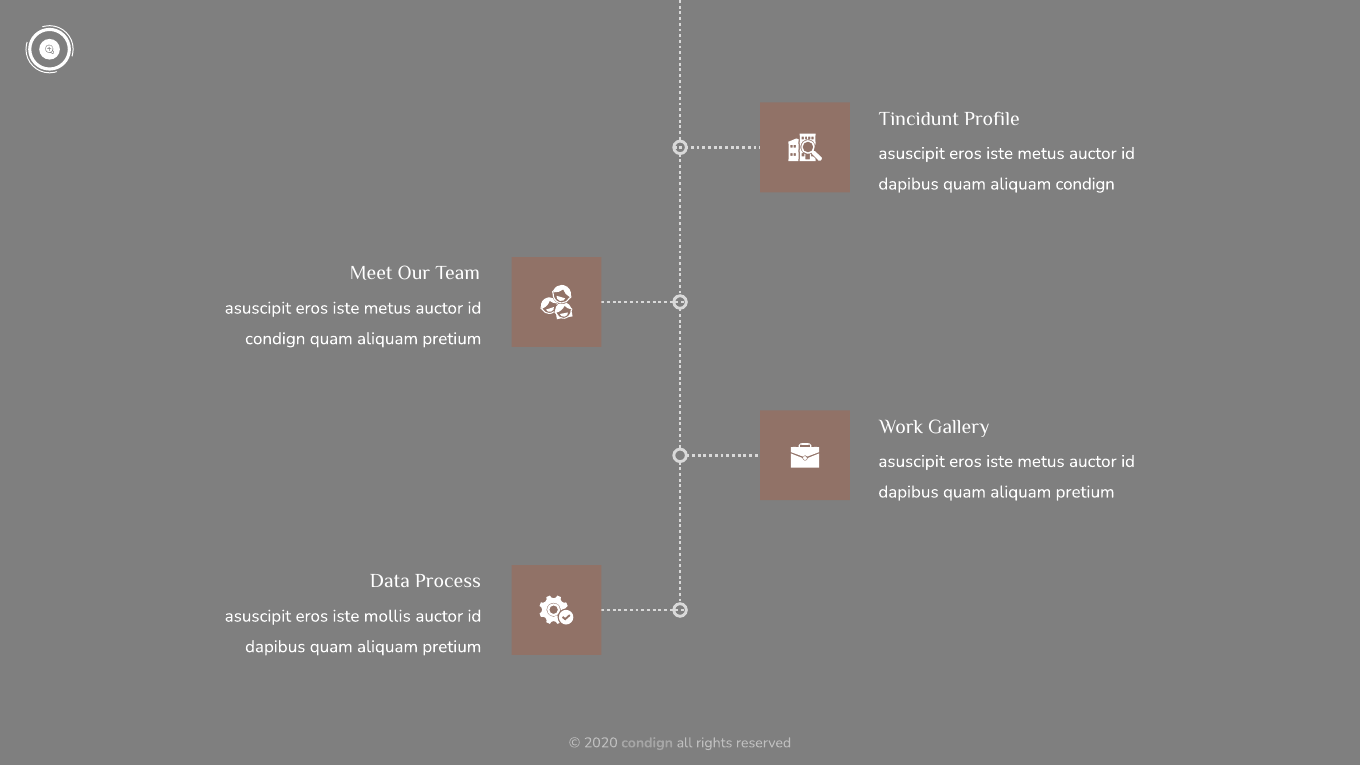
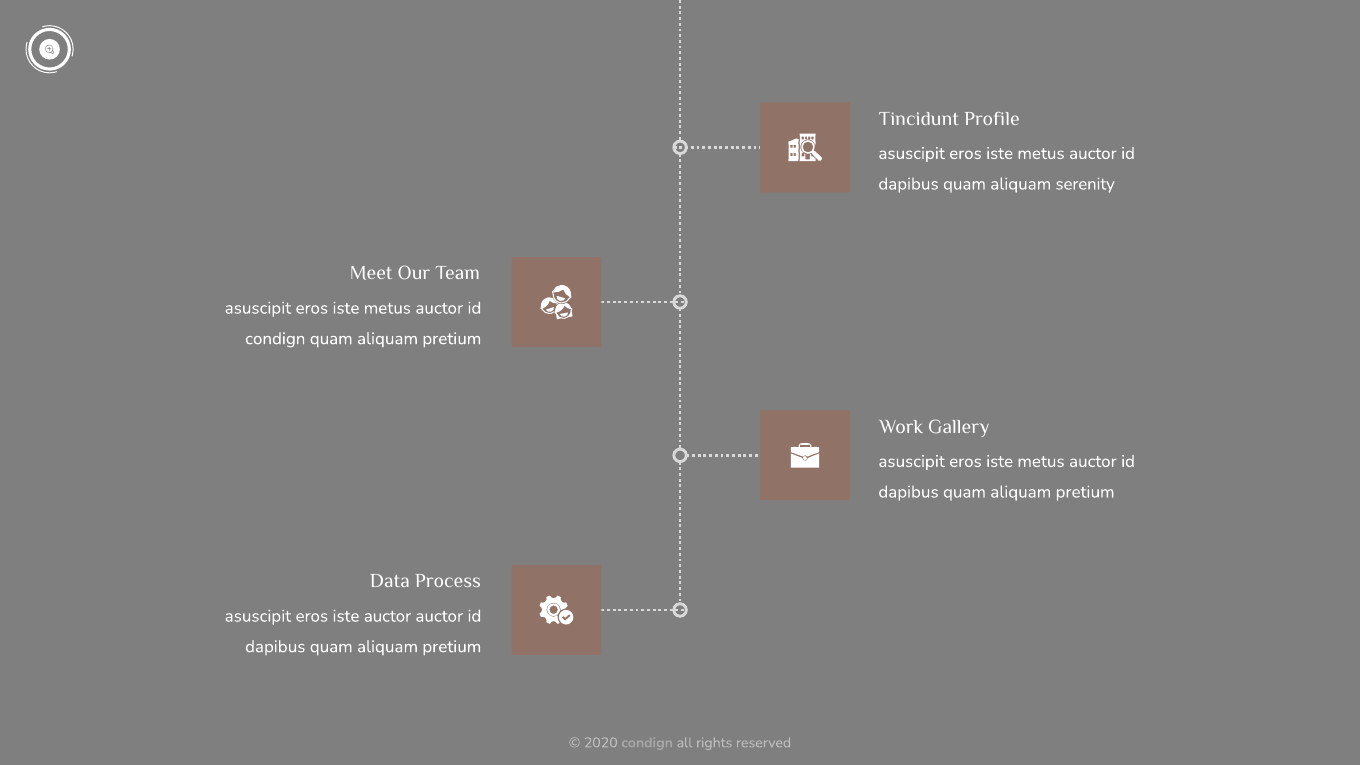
aliquam condign: condign -> serenity (1085, 184)
iste mollis: mollis -> auctor (387, 616)
